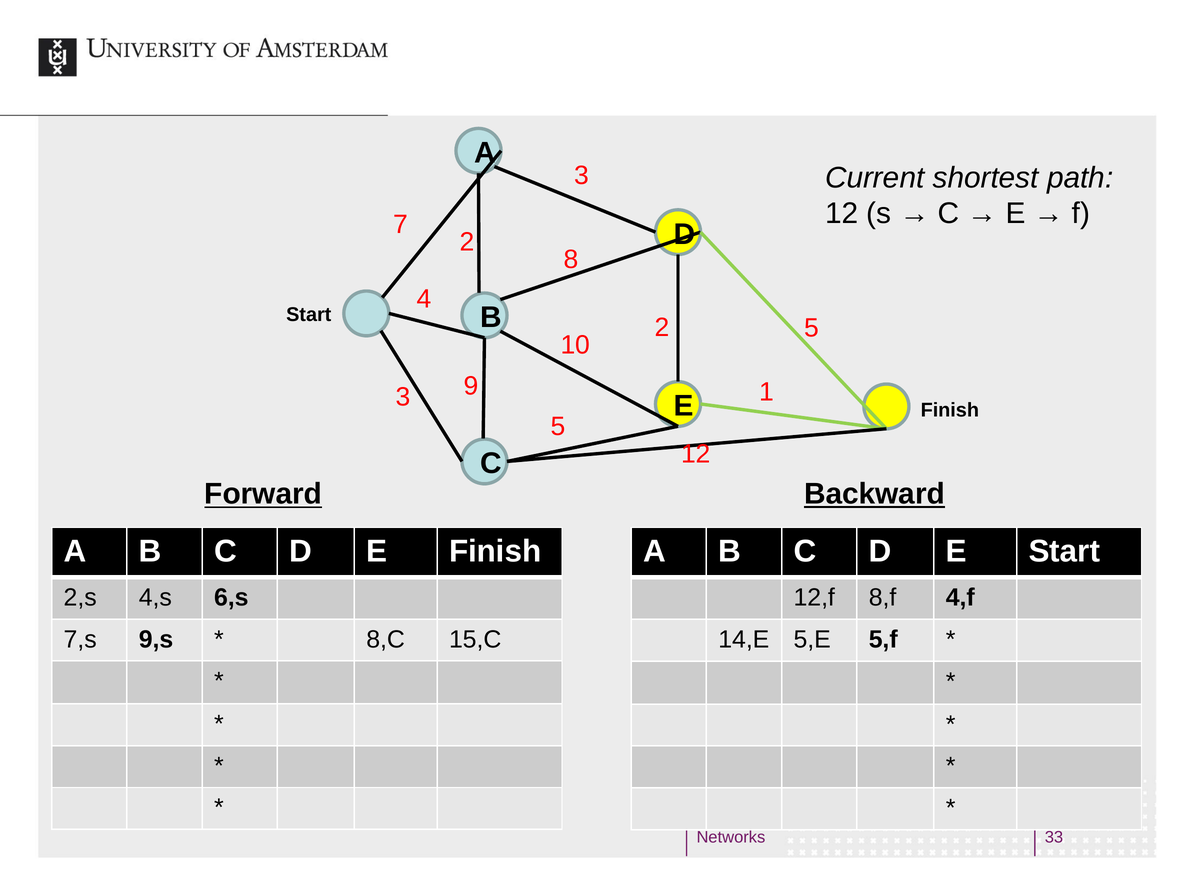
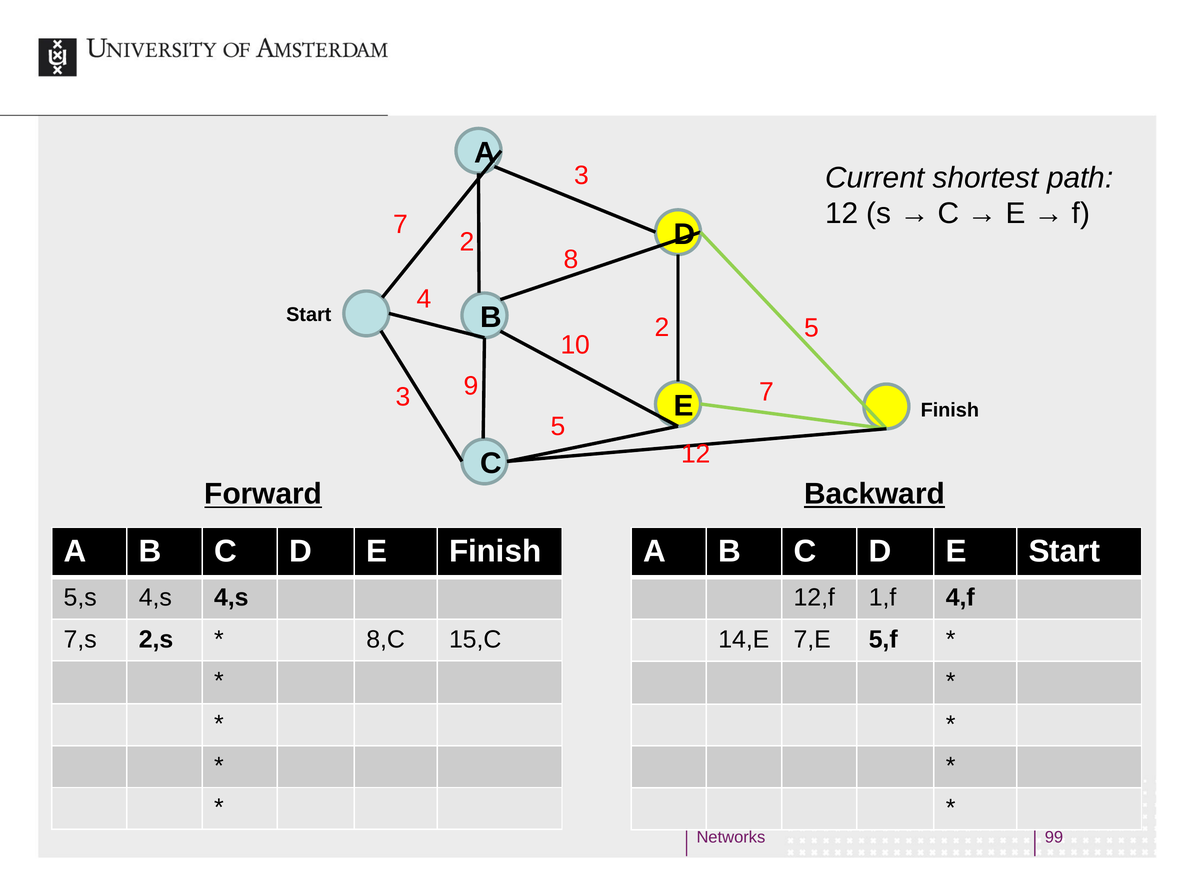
9 1: 1 -> 7 (766, 392)
2,s: 2,s -> 5,s (80, 597)
4,s 6,s: 6,s -> 4,s (231, 597)
8,f: 8,f -> 1,f (883, 597)
9,s: 9,s -> 2,s (156, 639)
5,E: 5,E -> 7,E (812, 639)
33: 33 -> 99 (1054, 837)
